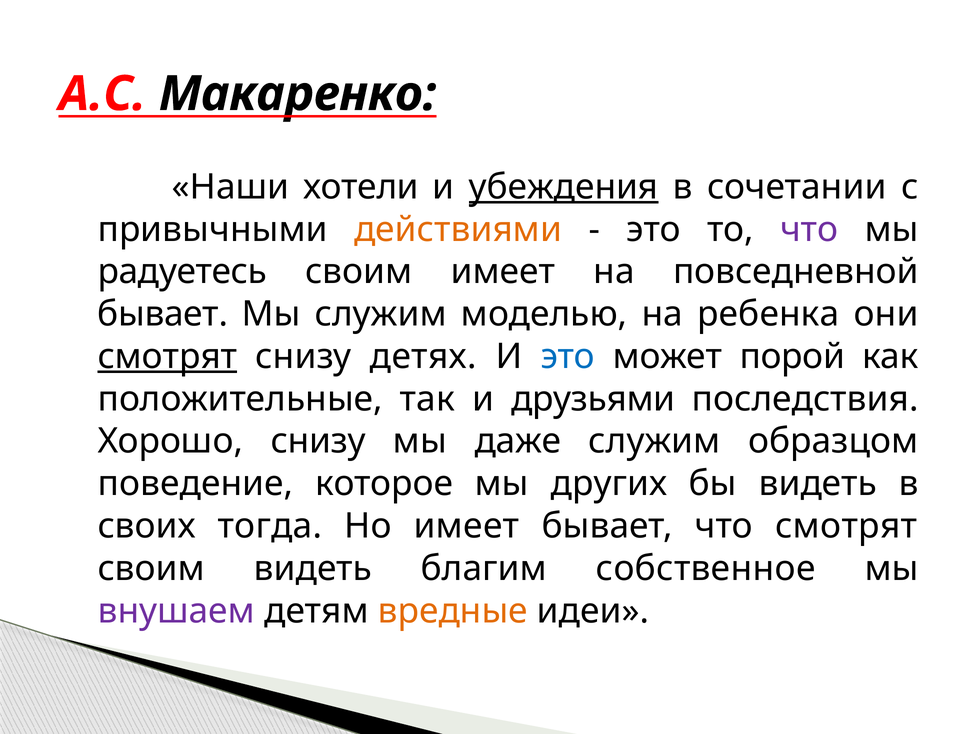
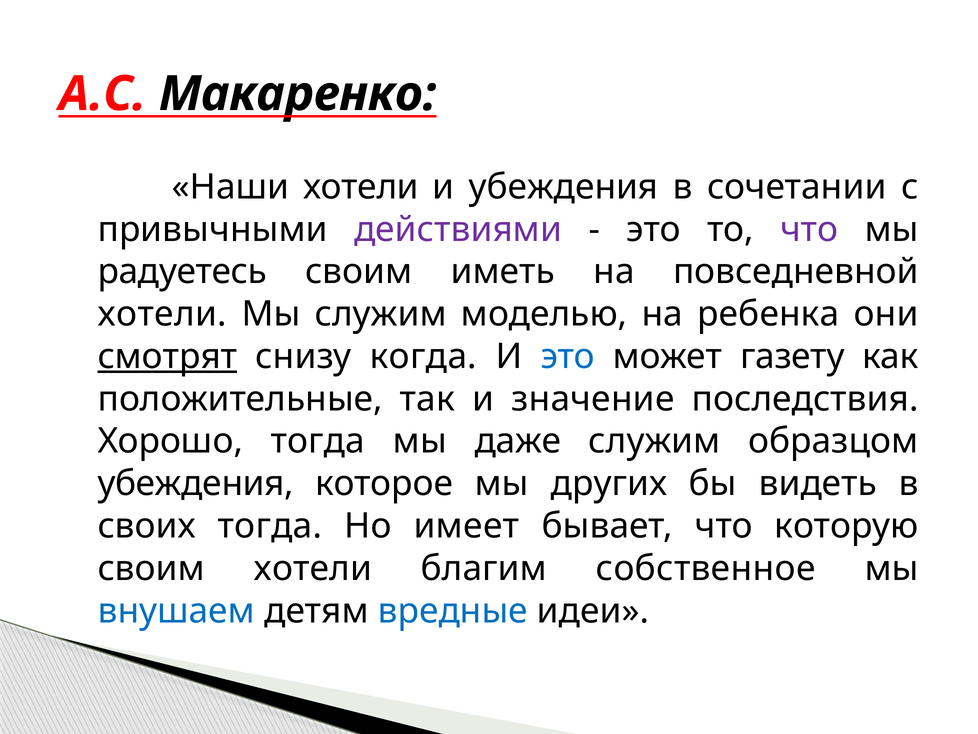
убеждения underline: present -> none (564, 187)
действиями colour: orange -> purple (458, 229)
своим имеет: имеет -> иметь (503, 272)
бывает: бывает -> хотели (162, 314)
детях: детях -> когда (423, 356)
порой: порой -> газету (792, 356)
друзьями: друзьями -> значение (593, 399)
Хорошо снизу: снизу -> тогда (318, 441)
поведение: поведение -> убеждения (196, 483)
что смотрят: смотрят -> которую (846, 526)
своим видеть: видеть -> хотели (313, 568)
внушаем colour: purple -> blue (176, 610)
вредные colour: orange -> blue (453, 610)
